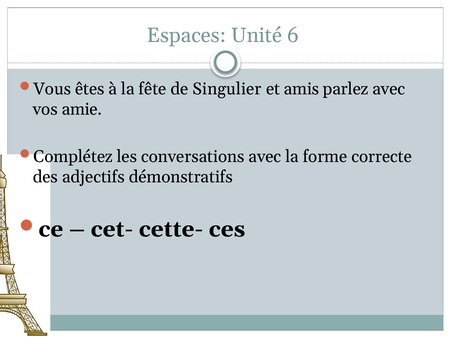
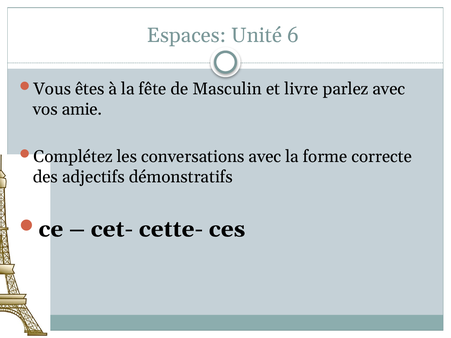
Singulier: Singulier -> Masculin (227, 89)
amis: amis -> livre (301, 89)
